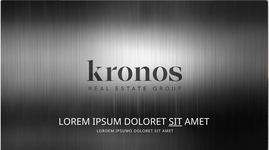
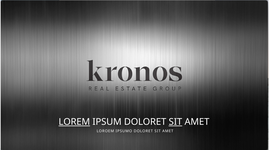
LOREM underline: none -> present (74, 122)
